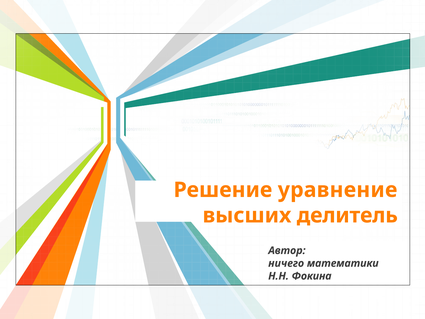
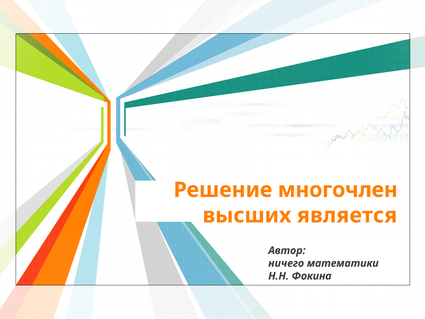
уравнение: уравнение -> многочлен (338, 190)
делитель: делитель -> является (347, 215)
